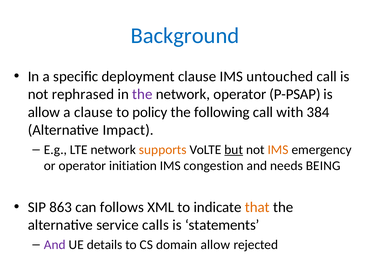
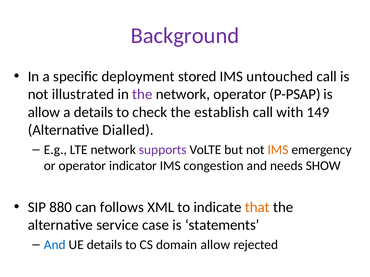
Background colour: blue -> purple (185, 36)
deployment clause: clause -> stored (197, 77)
rephrased: rephrased -> illustrated (83, 94)
a clause: clause -> details (94, 112)
policy: policy -> check (150, 112)
following: following -> establish (222, 112)
384: 384 -> 149 (318, 112)
Impact: Impact -> Dialled (128, 130)
supports colour: orange -> purple (163, 150)
but underline: present -> none (234, 150)
initiation: initiation -> indicator (133, 166)
BEING: BEING -> SHOW (323, 166)
863: 863 -> 880 (61, 208)
calls: calls -> case (156, 225)
And colour: purple -> blue (55, 245)
